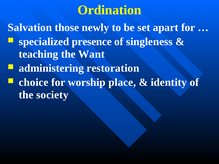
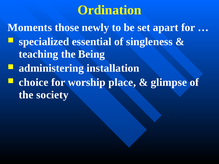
Salvation: Salvation -> Moments (30, 28)
presence: presence -> essential (92, 42)
Want: Want -> Being (92, 54)
restoration: restoration -> installation (113, 68)
identity: identity -> glimpse (169, 82)
